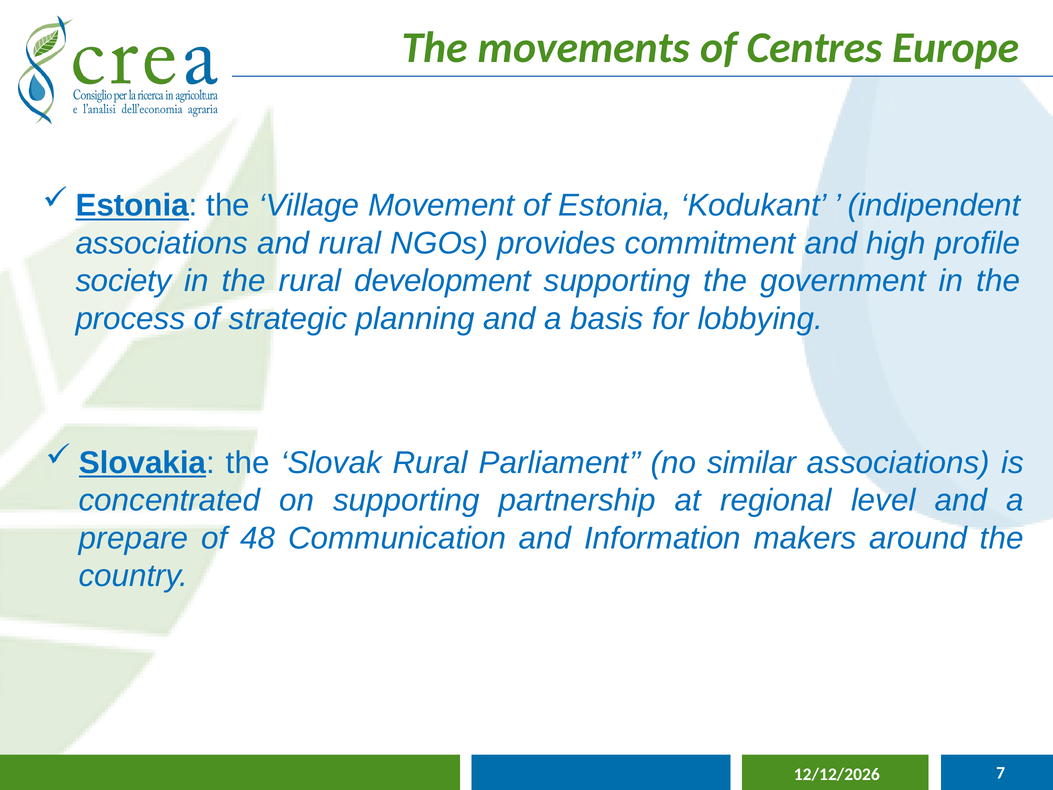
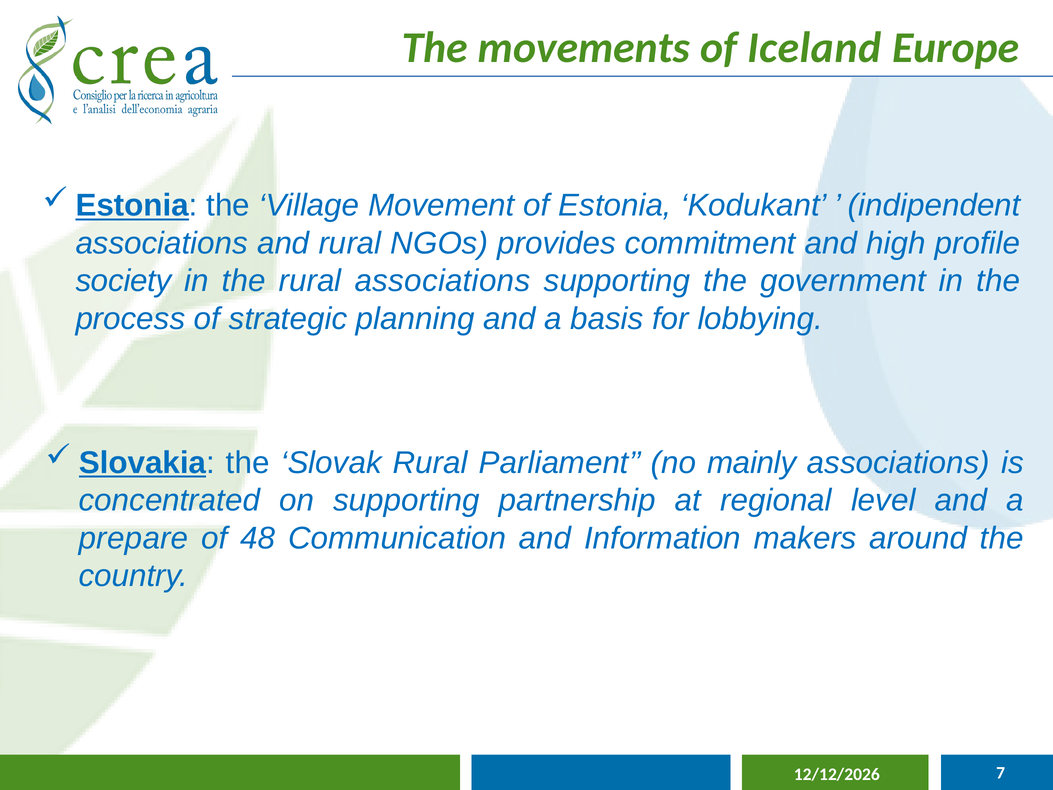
Centres: Centres -> Iceland (814, 48)
rural development: development -> associations (442, 281)
similar: similar -> mainly (752, 463)
